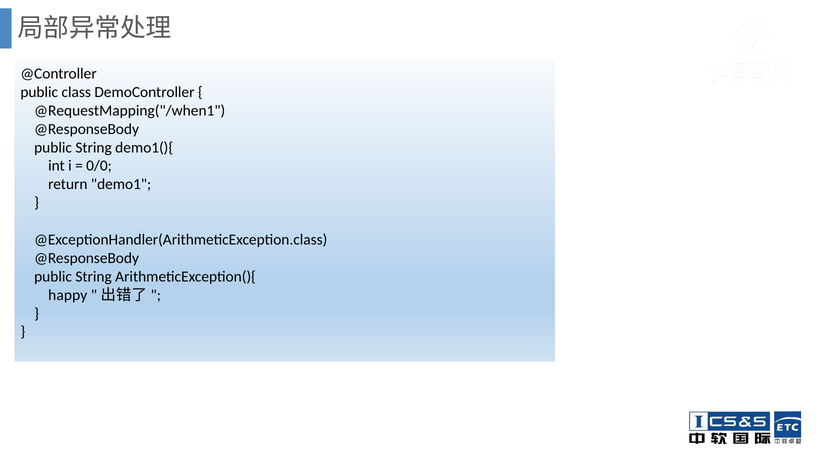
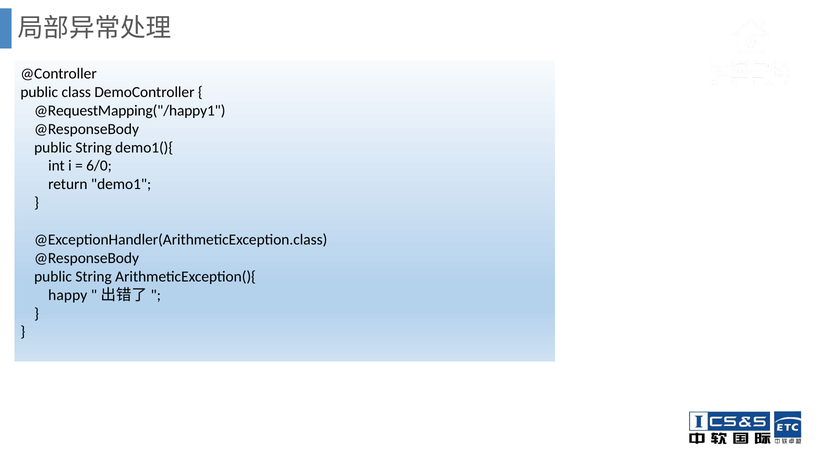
@RequestMapping("/when1: @RequestMapping("/when1 -> @RequestMapping("/happy1 (130, 111)
0/0: 0/0 -> 6/0 (99, 166)
